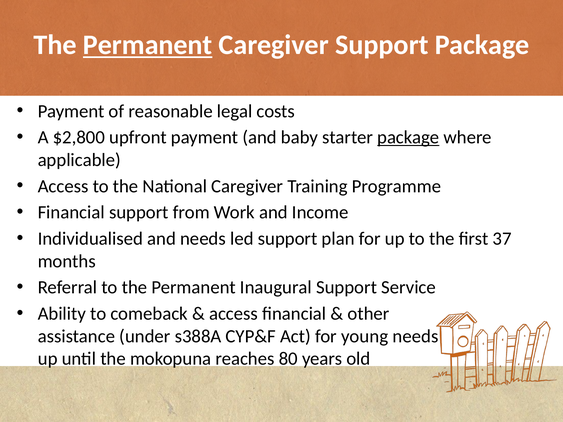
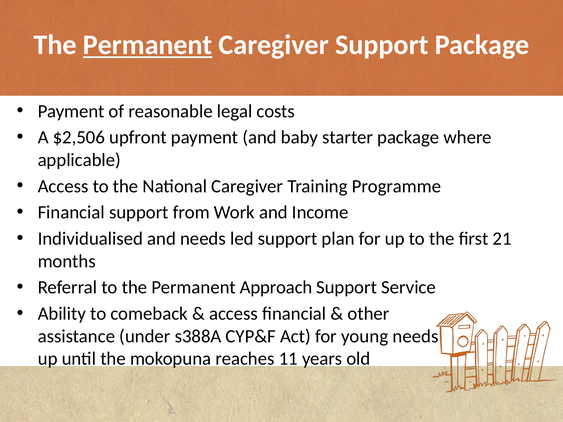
$2,800: $2,800 -> $2,506 (79, 138)
package underline: present -> none (408, 138)
37: 37 -> 21 (502, 239)
Inaugural: Inaugural -> Approach (276, 288)
80: 80 -> 11 (288, 359)
